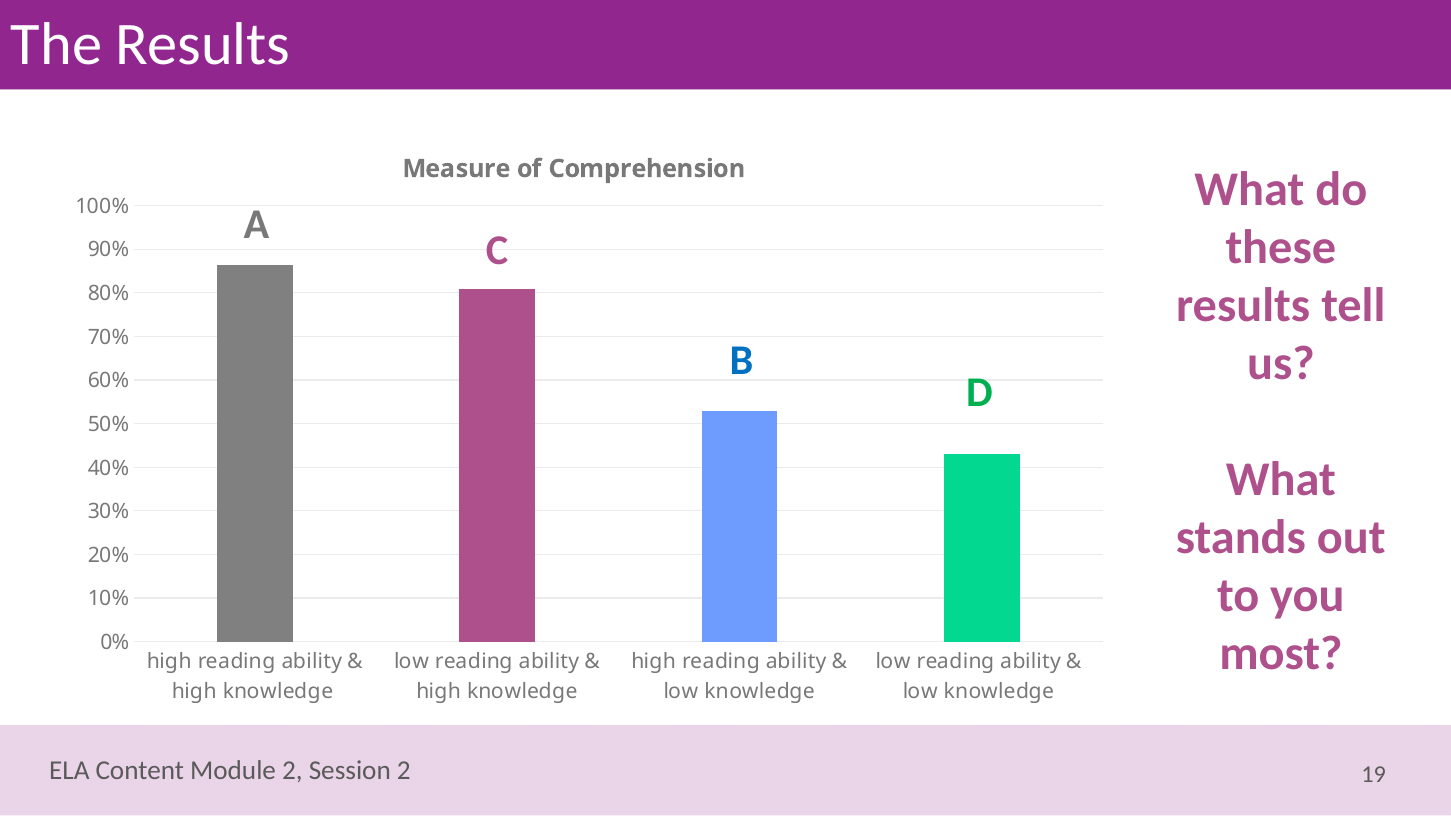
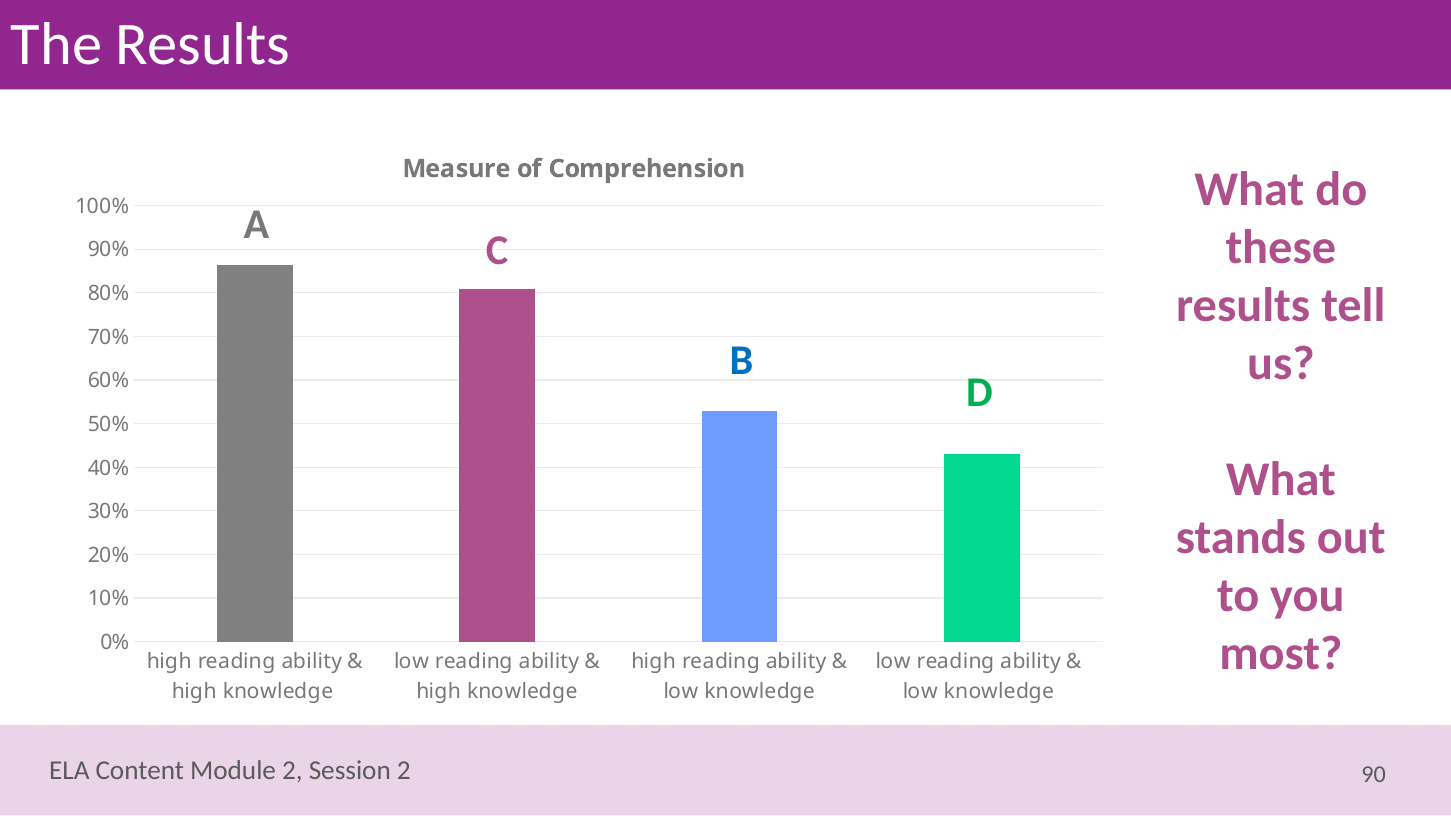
19: 19 -> 90 (1374, 775)
